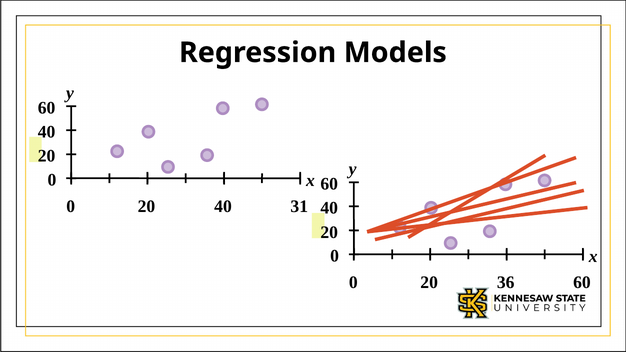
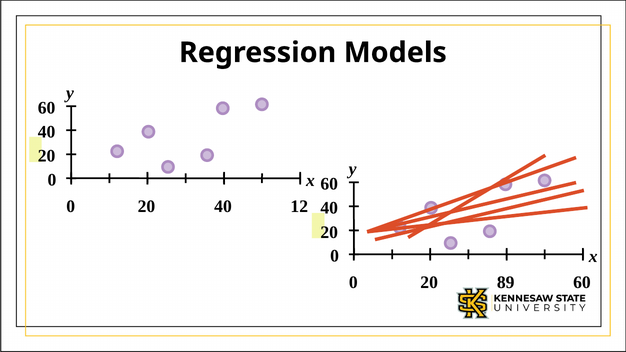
31: 31 -> 12 (299, 207)
36: 36 -> 89 (506, 283)
